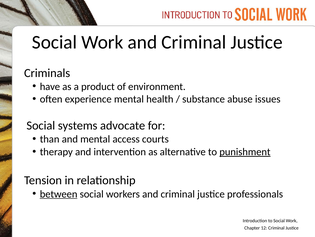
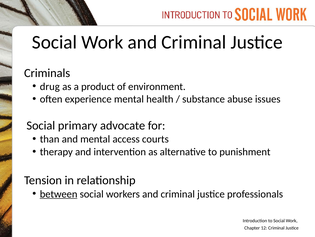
have: have -> drug (50, 86)
systems: systems -> primary (78, 125)
punishment underline: present -> none (245, 151)
